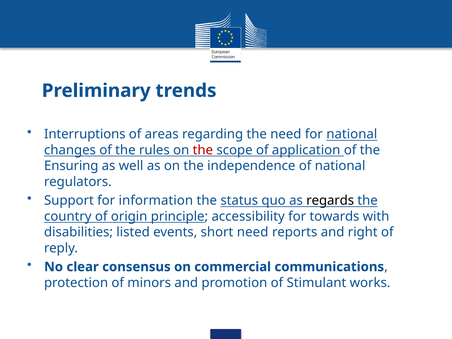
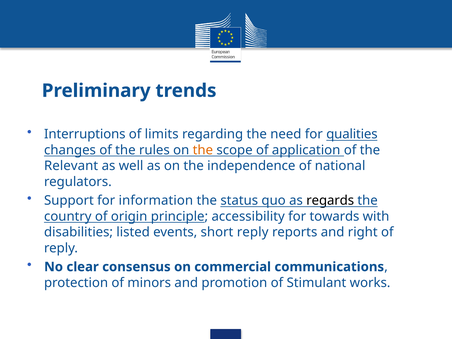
areas: areas -> limits (162, 134)
for national: national -> qualities (352, 134)
the colour: red -> orange (203, 150)
Ensuring: Ensuring -> Relevant (71, 166)
short need: need -> reply (253, 232)
